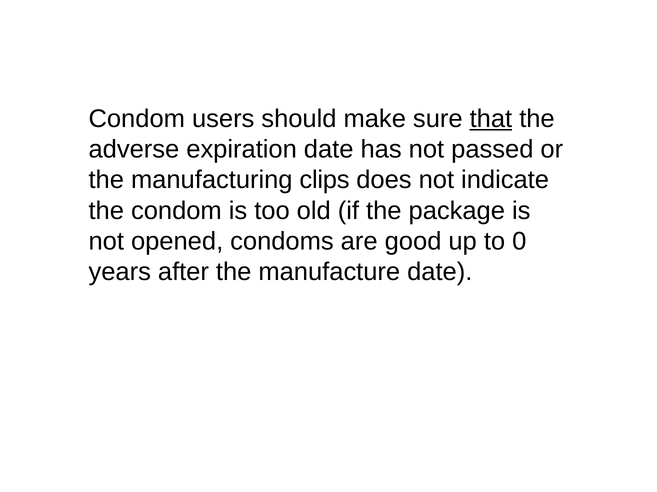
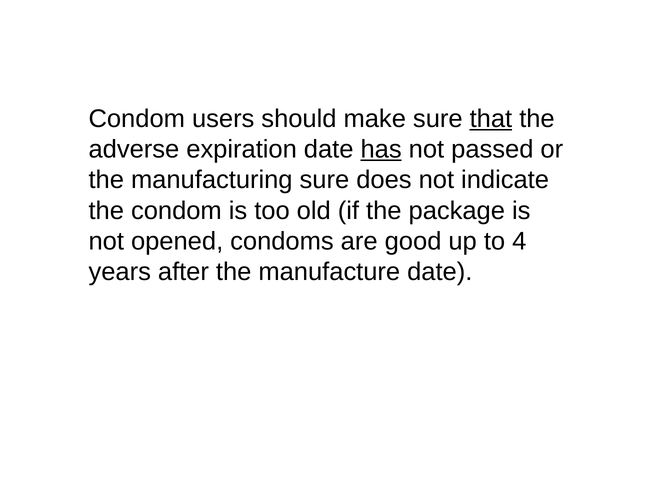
has underline: none -> present (381, 150)
manufacturing clips: clips -> sure (324, 180)
0: 0 -> 4 (519, 242)
